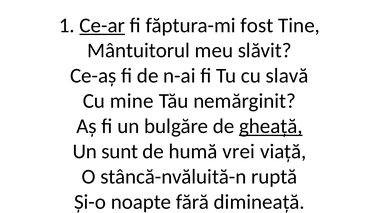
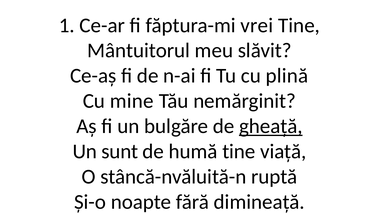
Ce-ar underline: present -> none (102, 25)
fost: fost -> vrei (257, 25)
slavă: slavă -> plină (287, 76)
humă vrei: vrei -> tine (239, 152)
